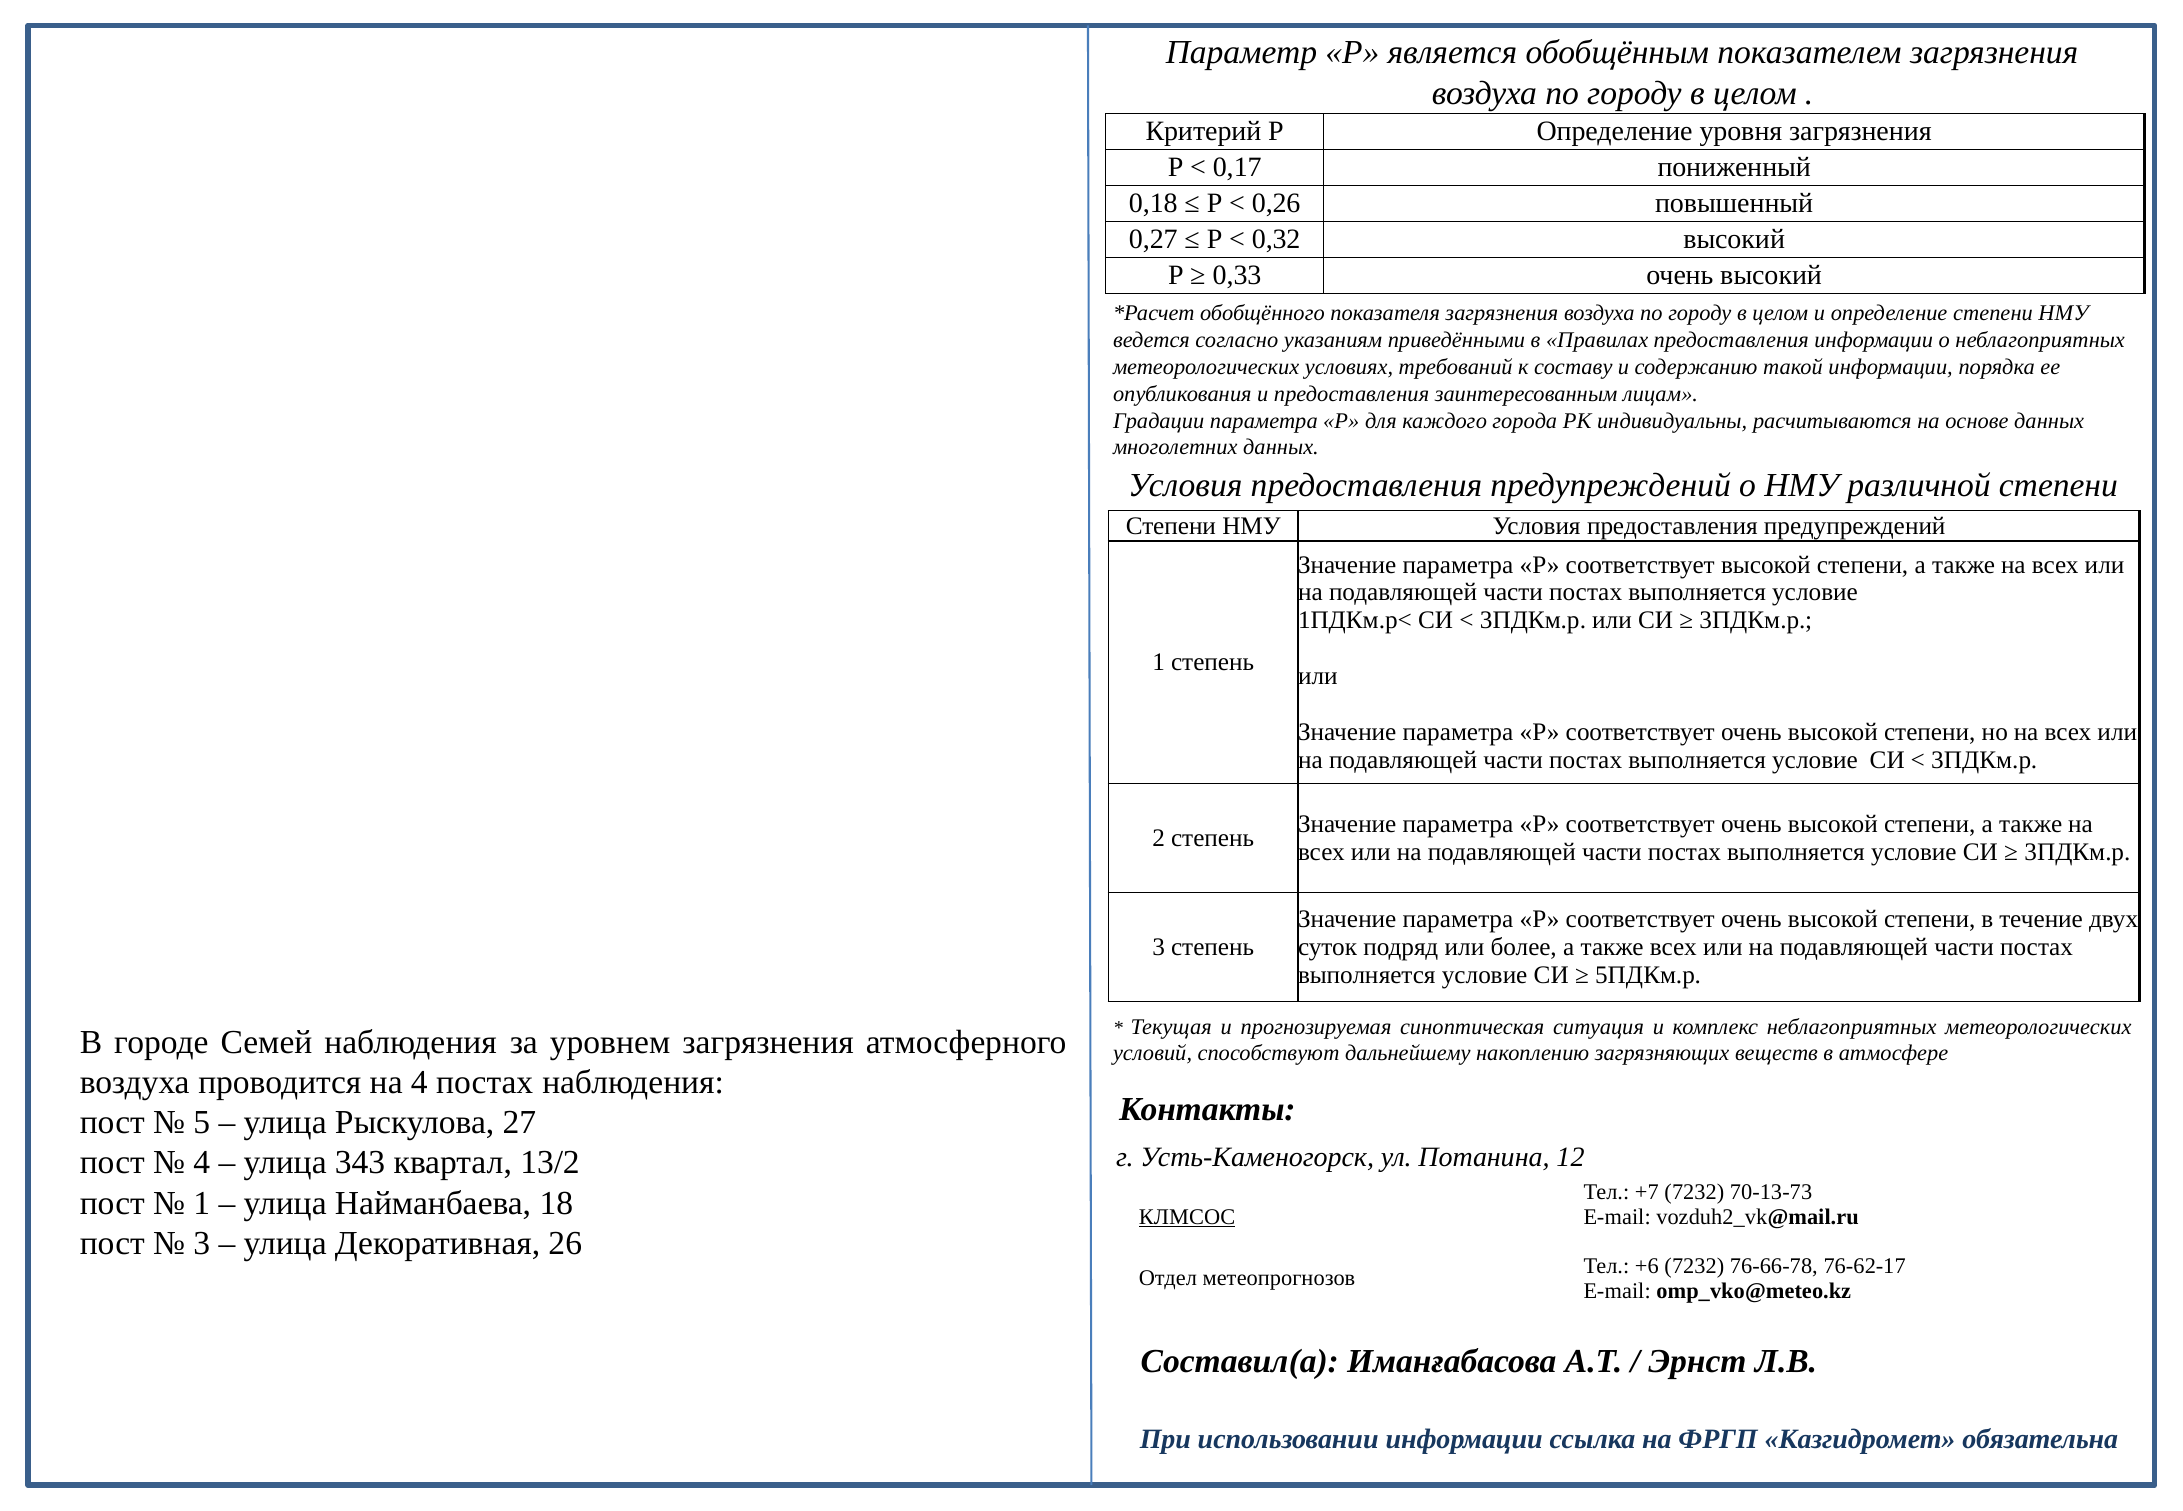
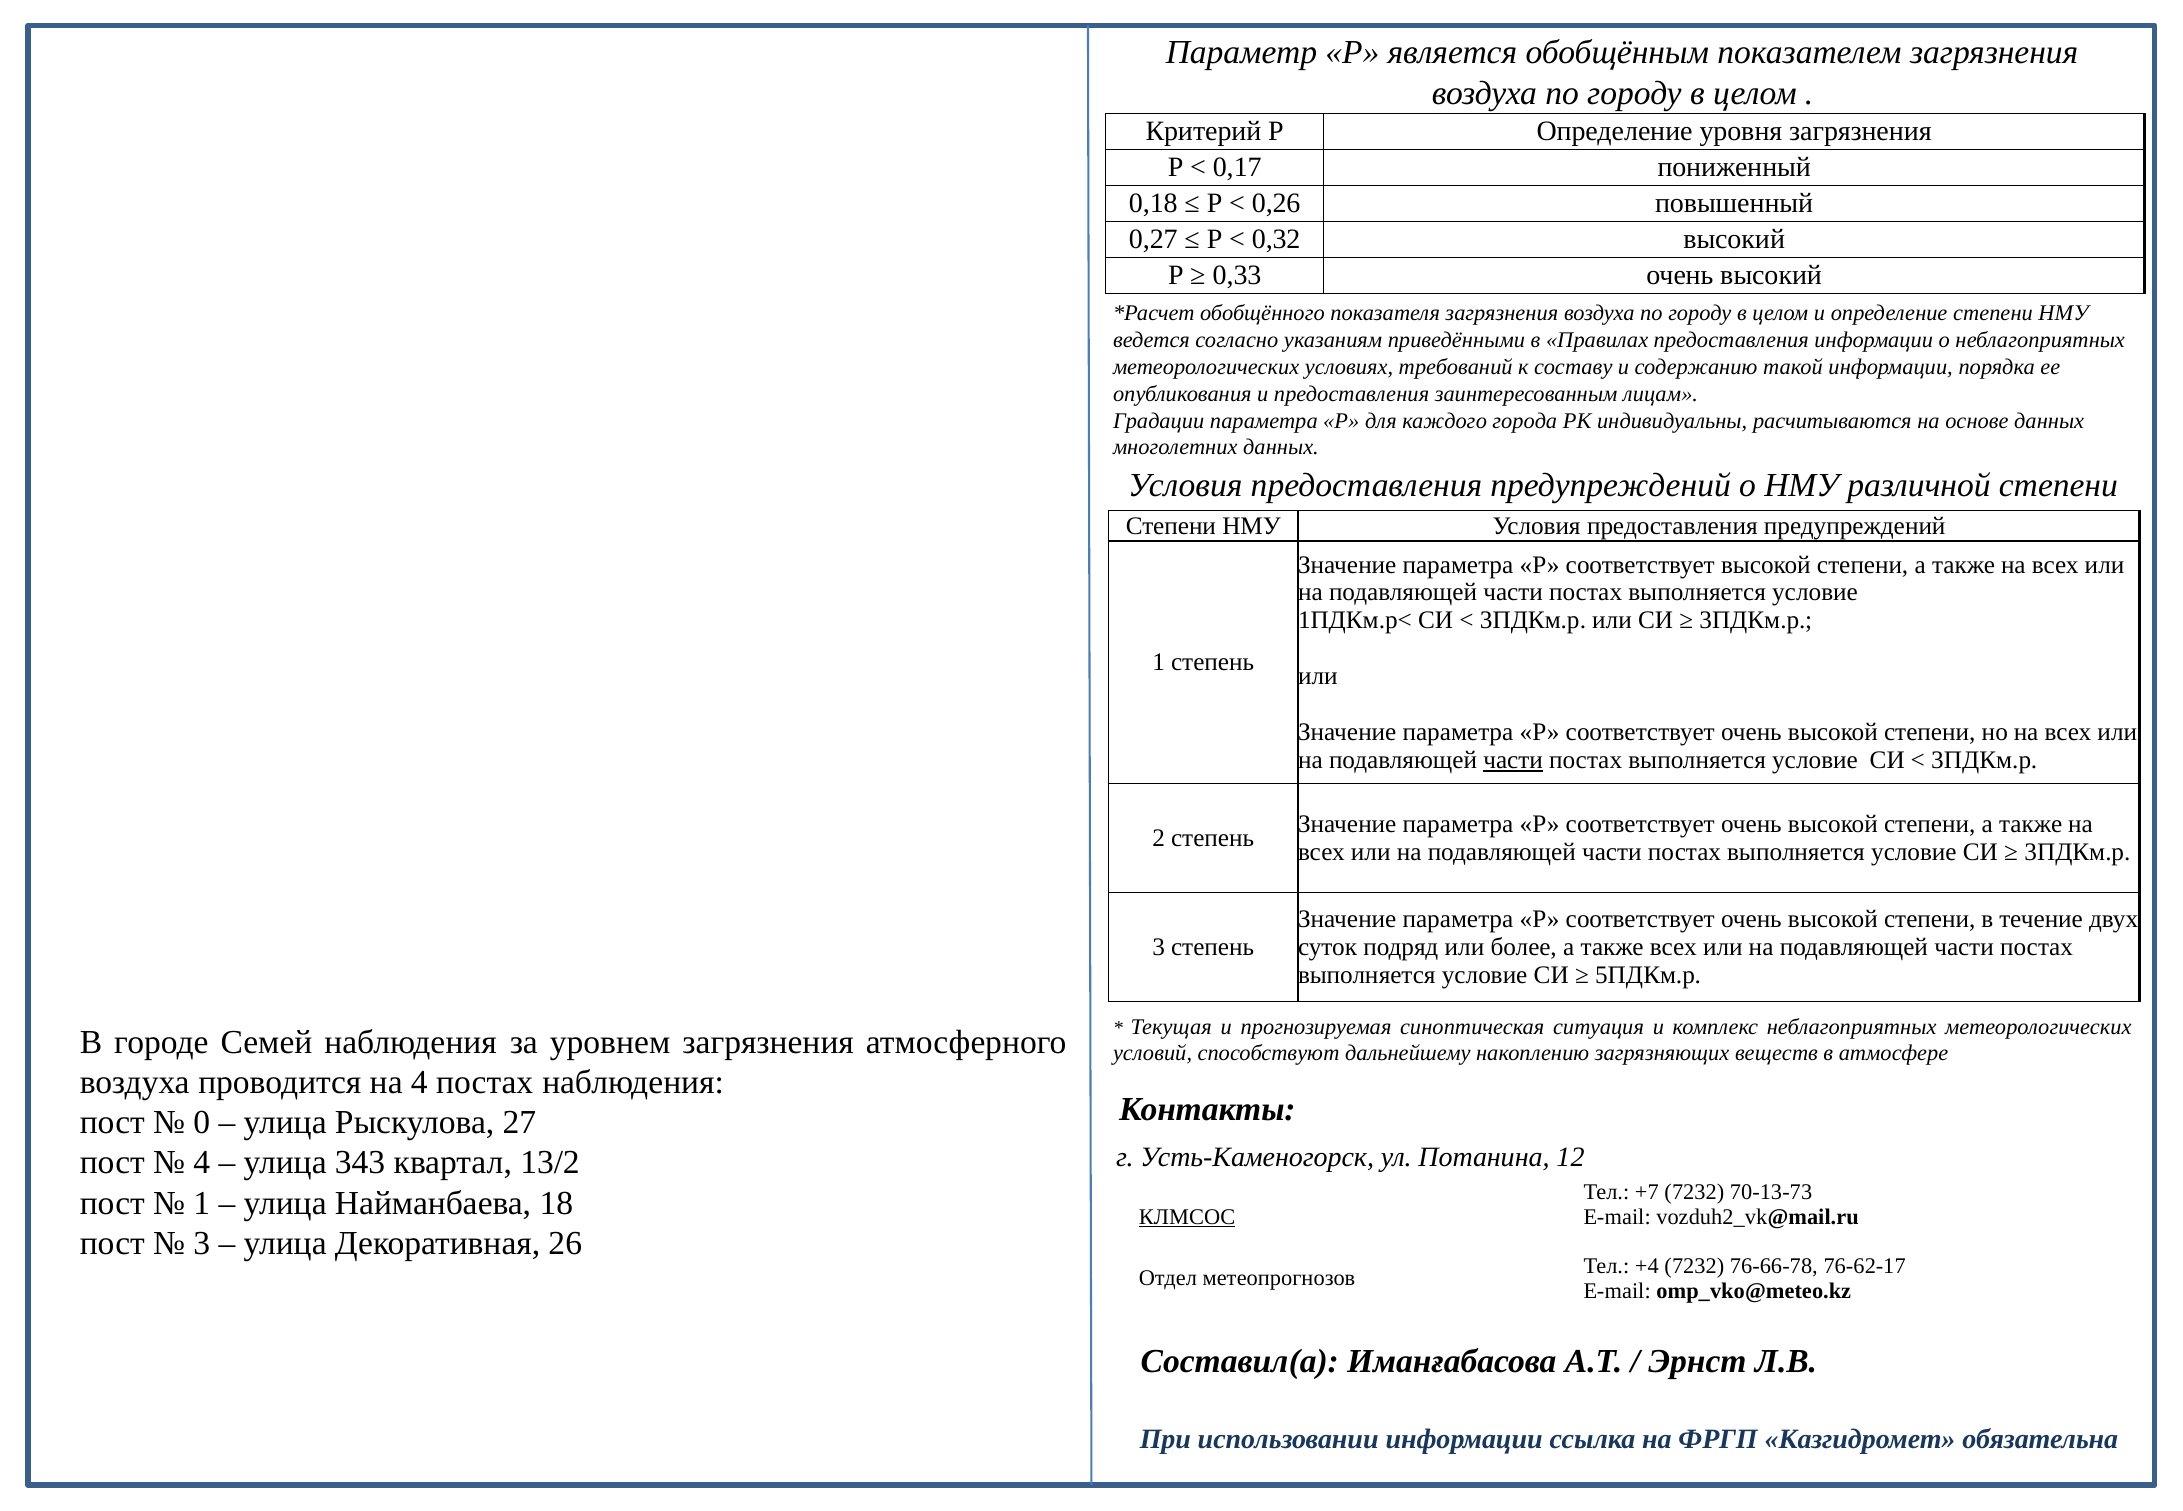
части underline: none -> present (1513, 760)
5: 5 -> 0 (202, 1123)
+6: +6 -> +4 (1647, 1266)
